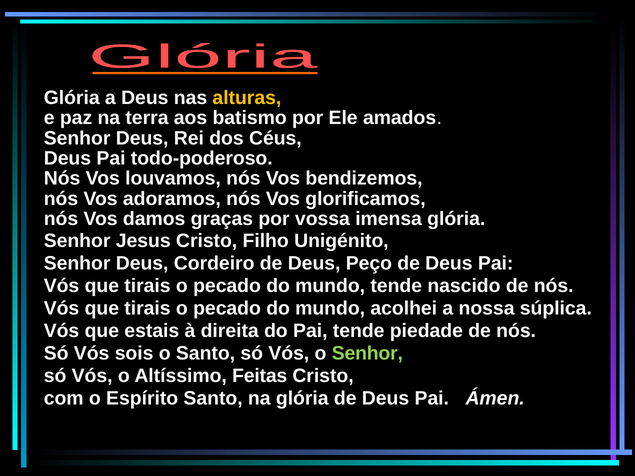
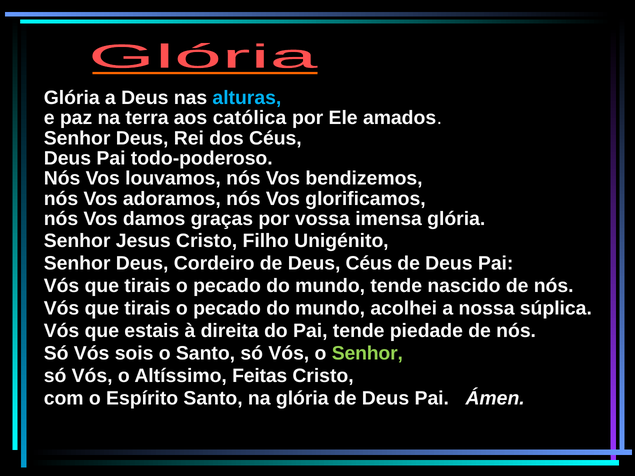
alturas colour: yellow -> light blue (247, 98)
batismo: batismo -> católica (250, 118)
Deus Peço: Peço -> Céus (369, 263)
